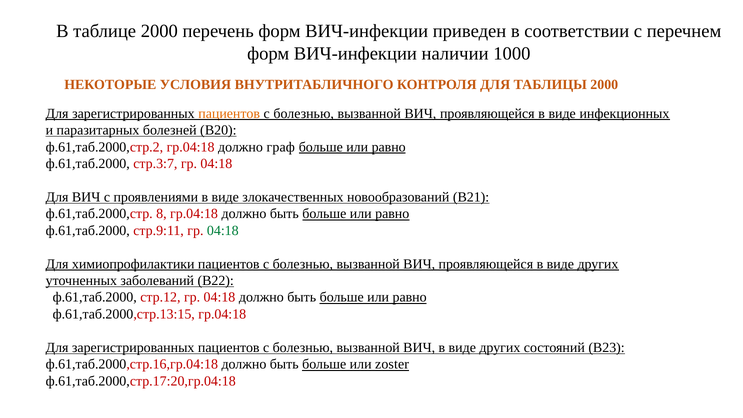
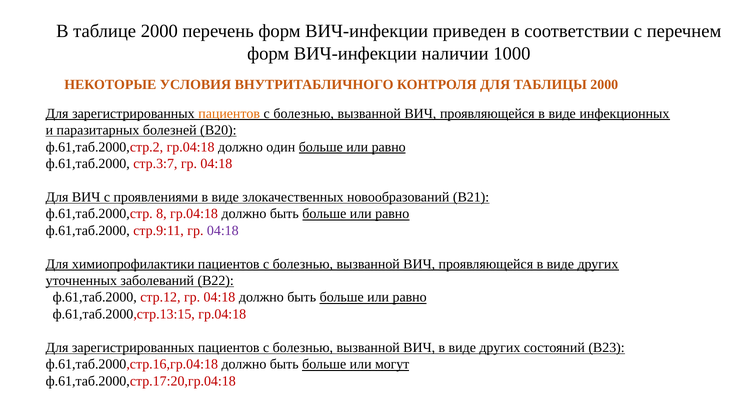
граф: граф -> один (281, 147)
04:18 colour: green -> purple (223, 230)
zoster: zoster -> могут (392, 364)
